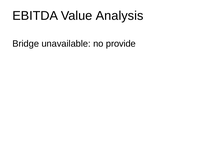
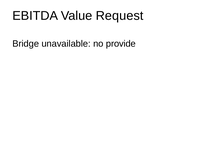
Analysis: Analysis -> Request (120, 16)
